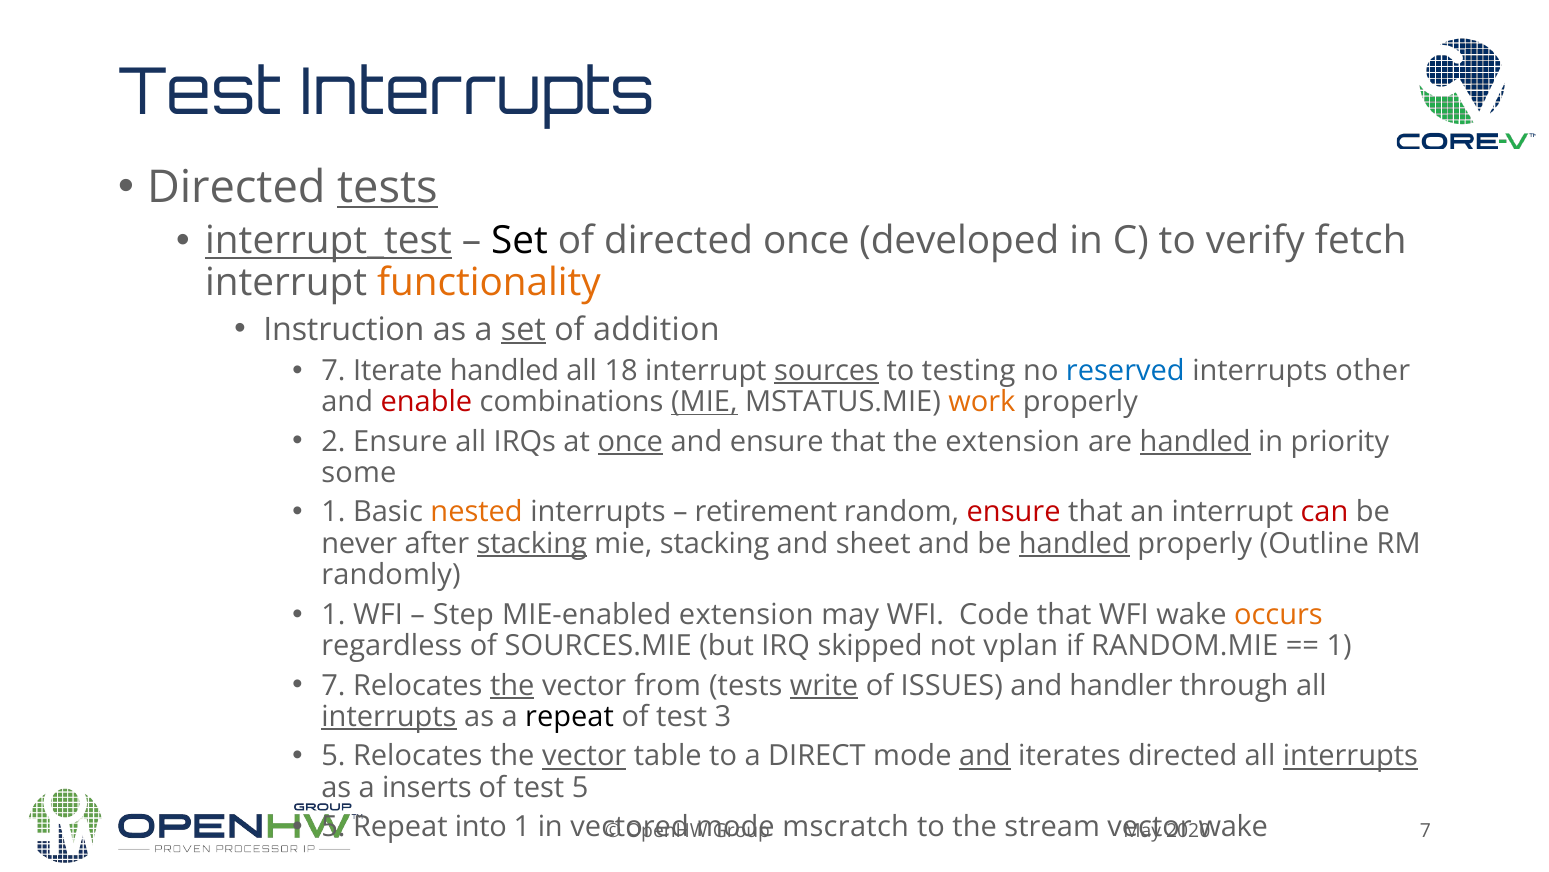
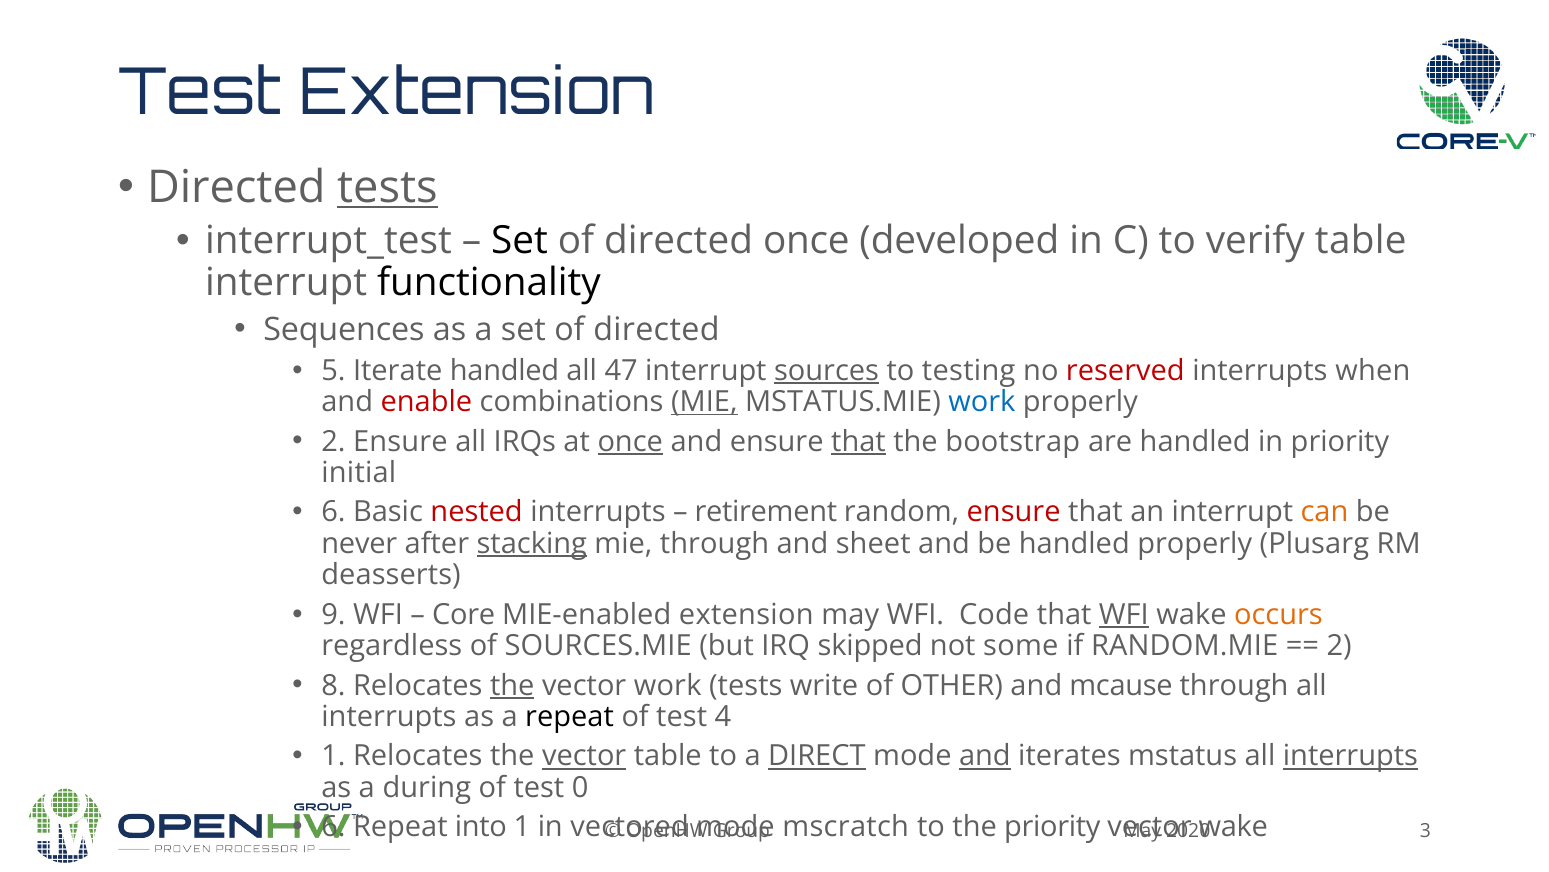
Test Interrupts: Interrupts -> Extension (478, 93)
interrupt_test underline: present -> none (329, 241)
verify fetch: fetch -> table (1361, 241)
functionality colour: orange -> black (489, 283)
Instruction: Instruction -> Sequences (344, 329)
set underline: present -> none (523, 329)
addition: addition -> directed (656, 329)
7: 7 -> 5 (333, 370)
18: 18 -> 47 (621, 370)
reserved colour: blue -> red (1125, 370)
other: other -> when (1373, 370)
work colour: orange -> blue (982, 402)
that underline: none -> present (858, 441)
the extension: extension -> bootstrap (1013, 441)
handled underline: present -> none (1195, 441)
some: some -> initial (359, 472)
1: 1 -> 6 (333, 512)
nested colour: orange -> red (477, 512)
can colour: red -> orange (1324, 512)
mie stacking: stacking -> through (715, 543)
handled underline: present -> none (1074, 543)
Outline: Outline -> Plusarg (1314, 543)
randomly: randomly -> deasserts (391, 575)
1: 1 -> 9 (333, 614)
Step: Step -> Core (464, 614)
WFI underline: none -> present (1124, 614)
vplan: vplan -> some (1021, 645)
1: 1 -> 2 (1339, 645)
7: 7 -> 8 (333, 685)
vector from: from -> work (668, 685)
write underline: present -> none (824, 685)
ISSUES: ISSUES -> OTHER (952, 685)
handler: handler -> mcause (1121, 685)
interrupts underline: present -> none (389, 716)
3: 3 -> 4 (723, 716)
5: 5 -> 1 (333, 756)
DIRECT underline: none -> present (817, 756)
iterates directed: directed -> mstatus (1183, 756)
inserts: inserts -> during (427, 787)
test 5: 5 -> 0 (580, 787)
5: 5 -> 6 (333, 827)
the stream: stream -> priority (1052, 827)
7: 7 -> 3 (1425, 831)
